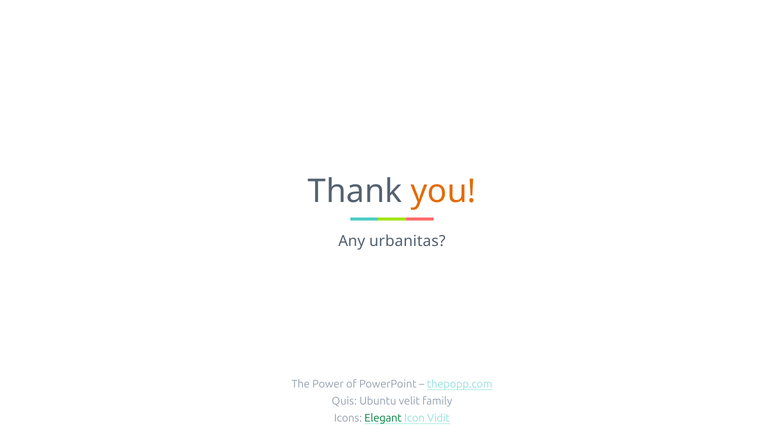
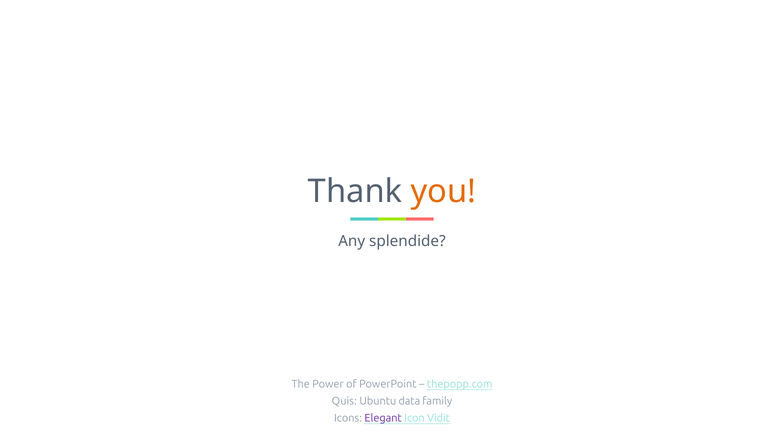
urbanitas: urbanitas -> splendide (407, 241)
velit: velit -> data (409, 401)
Elegant colour: green -> purple (383, 418)
